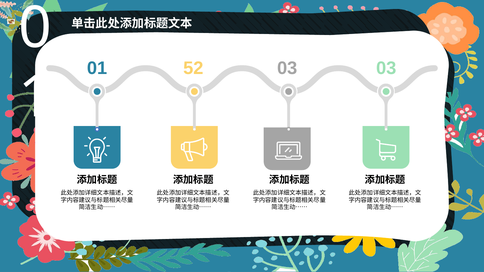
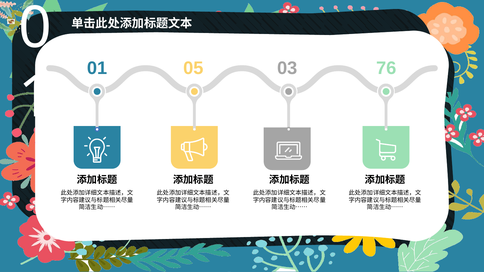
52: 52 -> 05 (193, 68)
03 03: 03 -> 76 (386, 68)
